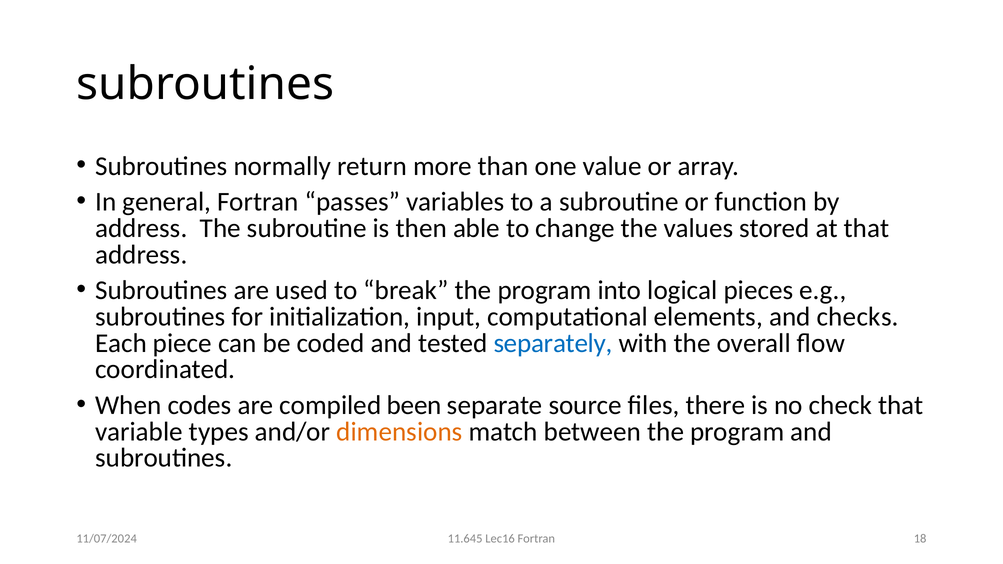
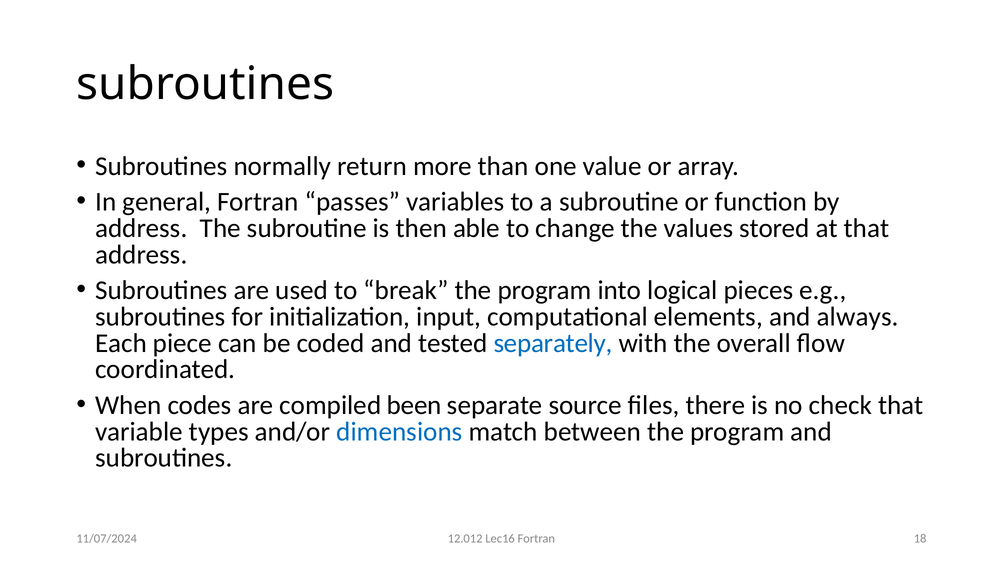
checks: checks -> always (858, 317)
dimensions colour: orange -> blue (399, 432)
11.645: 11.645 -> 12.012 (465, 539)
